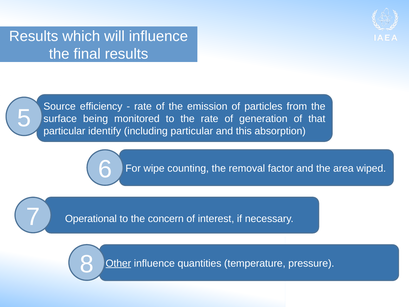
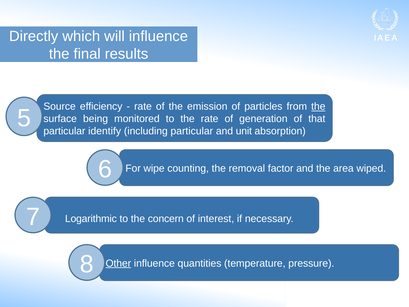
Results: Results -> Directly (34, 36)
the underline: none -> present (318, 106)
this: this -> unit (244, 131)
Operational: Operational -> Logarithmic (91, 219)
